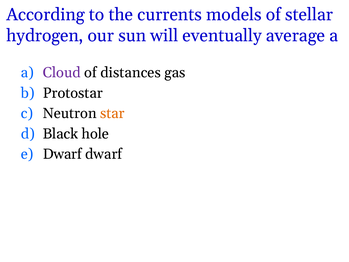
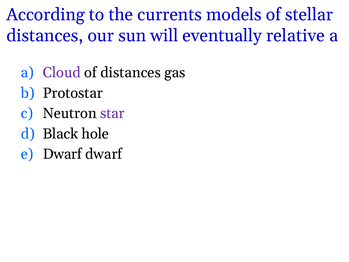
hydrogen: hydrogen -> distances (45, 36)
average: average -> relative (295, 36)
star colour: orange -> purple (112, 113)
